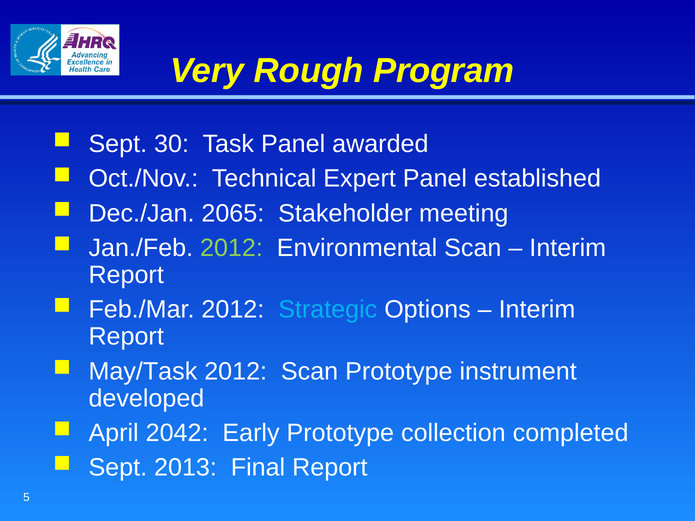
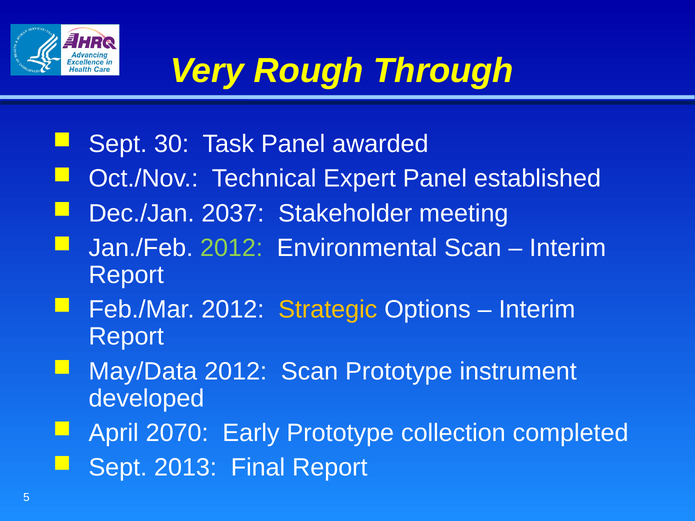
Program: Program -> Through (443, 71)
2065: 2065 -> 2037 (233, 213)
Strategic colour: light blue -> yellow (328, 310)
May/Task: May/Task -> May/Data (143, 371)
2042: 2042 -> 2070 (177, 433)
